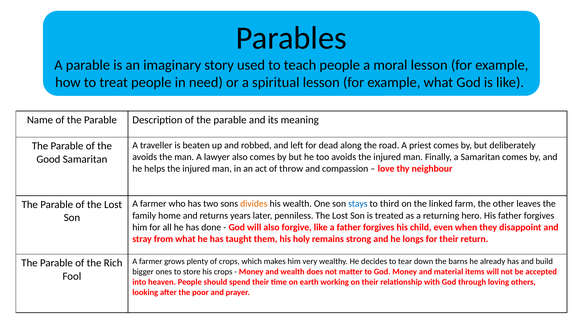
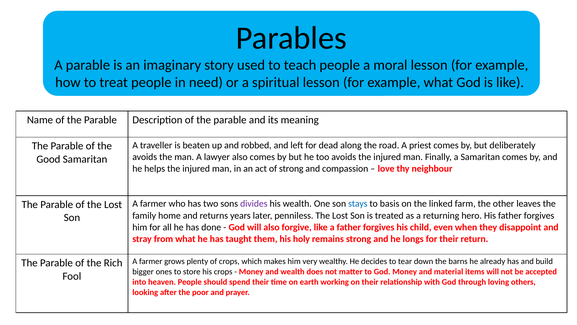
of throw: throw -> strong (291, 169)
divides colour: orange -> purple (254, 203)
third: third -> basis (390, 203)
